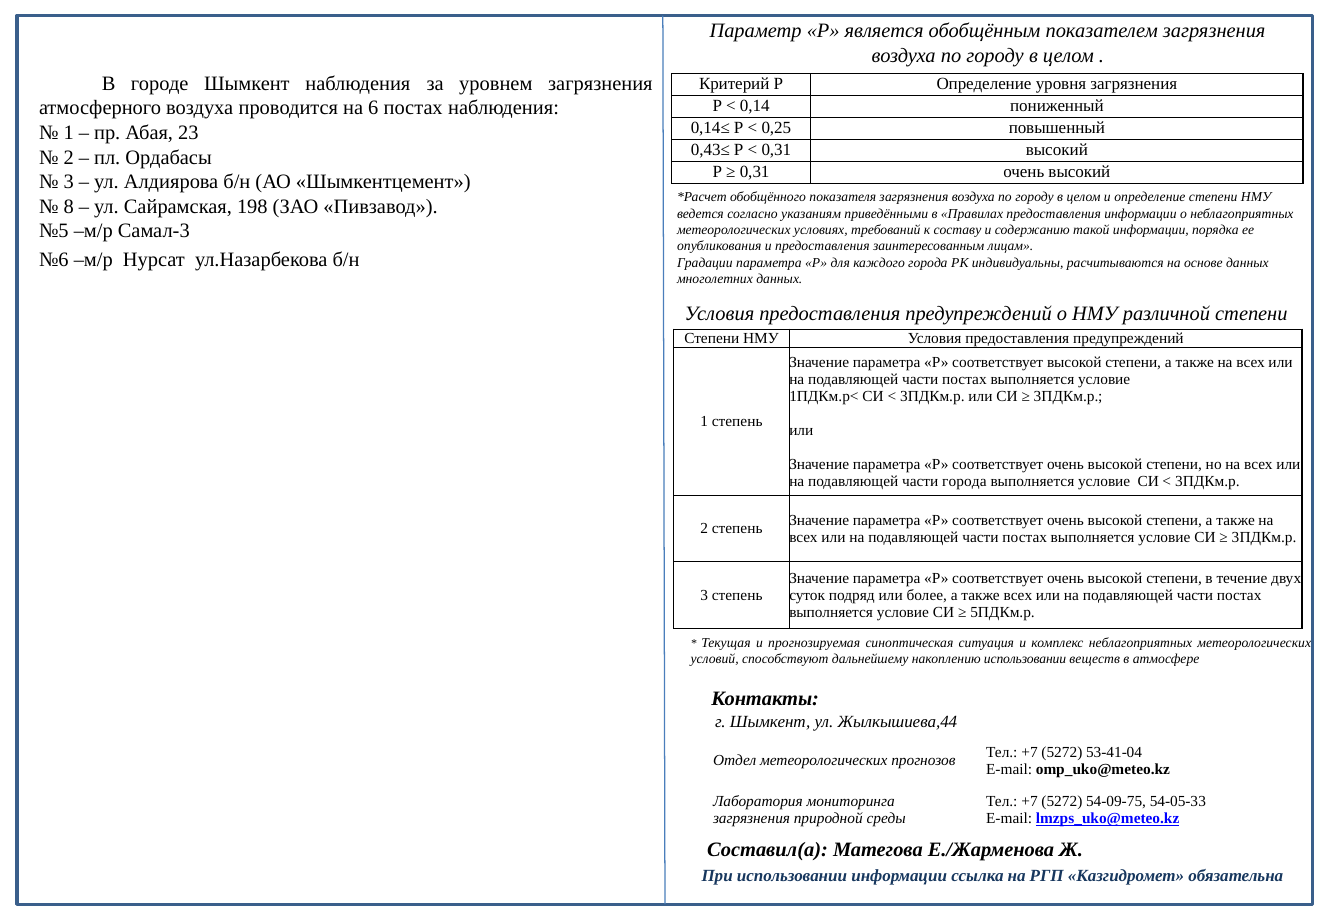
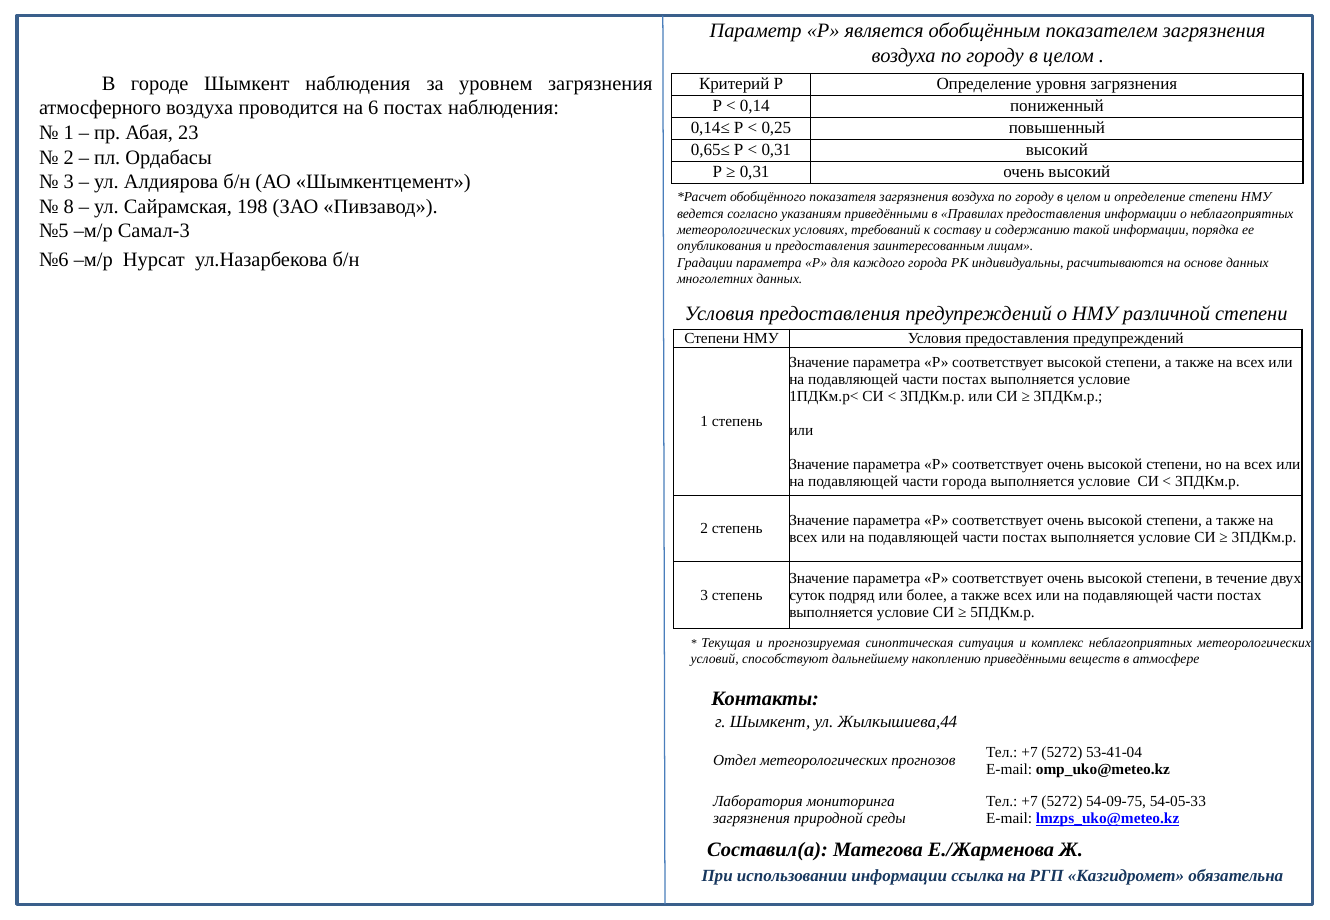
0,43≤: 0,43≤ -> 0,65≤ (710, 150)
накоплению использовании: использовании -> приведёнными (1025, 660)
